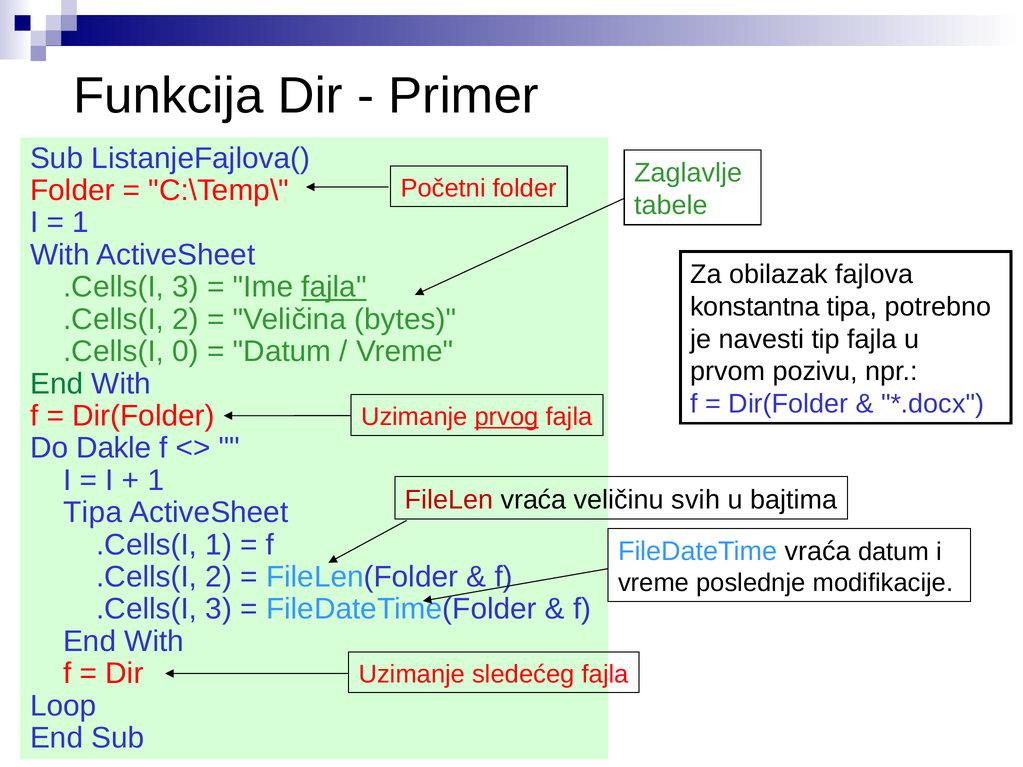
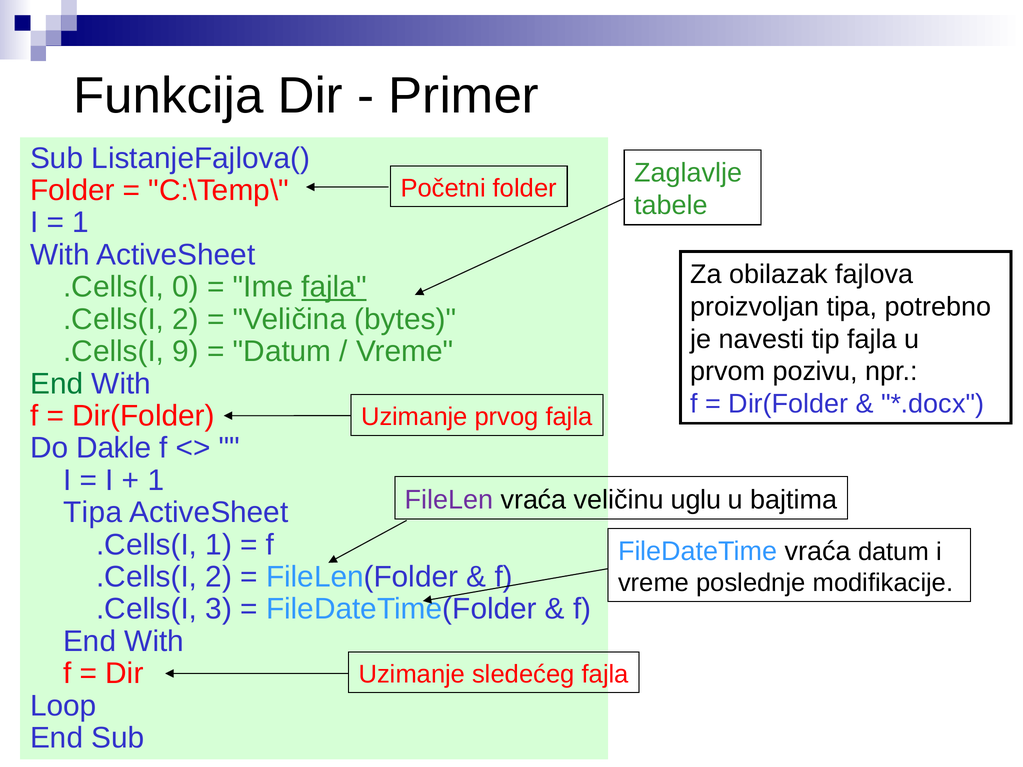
3: 3 -> 0 (186, 287)
konstantna: konstantna -> proizvoljan (755, 307)
0: 0 -> 9 (186, 352)
prvog underline: present -> none (507, 417)
FileLen colour: red -> purple (449, 500)
svih: svih -> uglu (696, 500)
